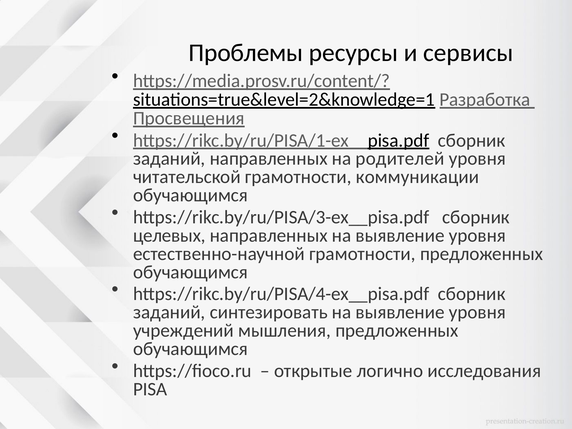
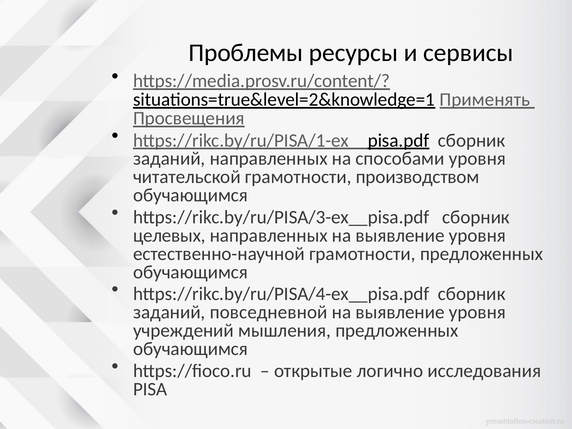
Разработка: Разработка -> Применять (485, 100)
родителей: родителей -> способами (400, 159)
коммуникации: коммуникации -> производством (418, 177)
синтезировать: синтезировать -> повседневной (269, 312)
